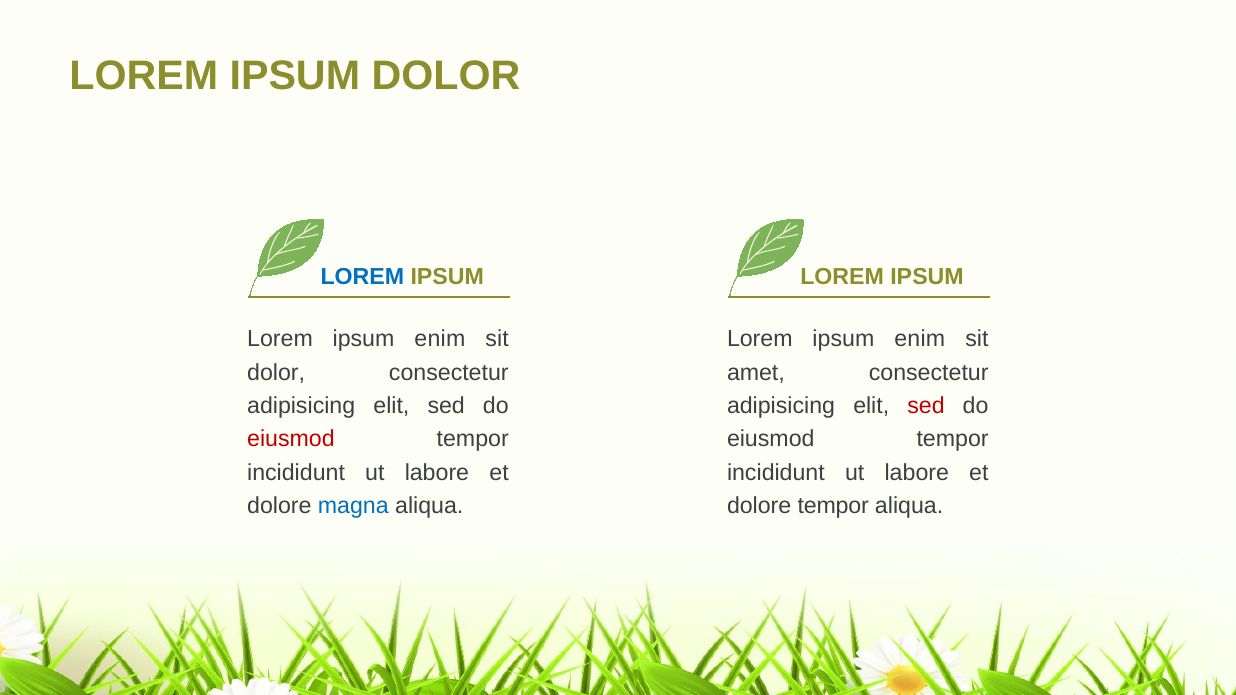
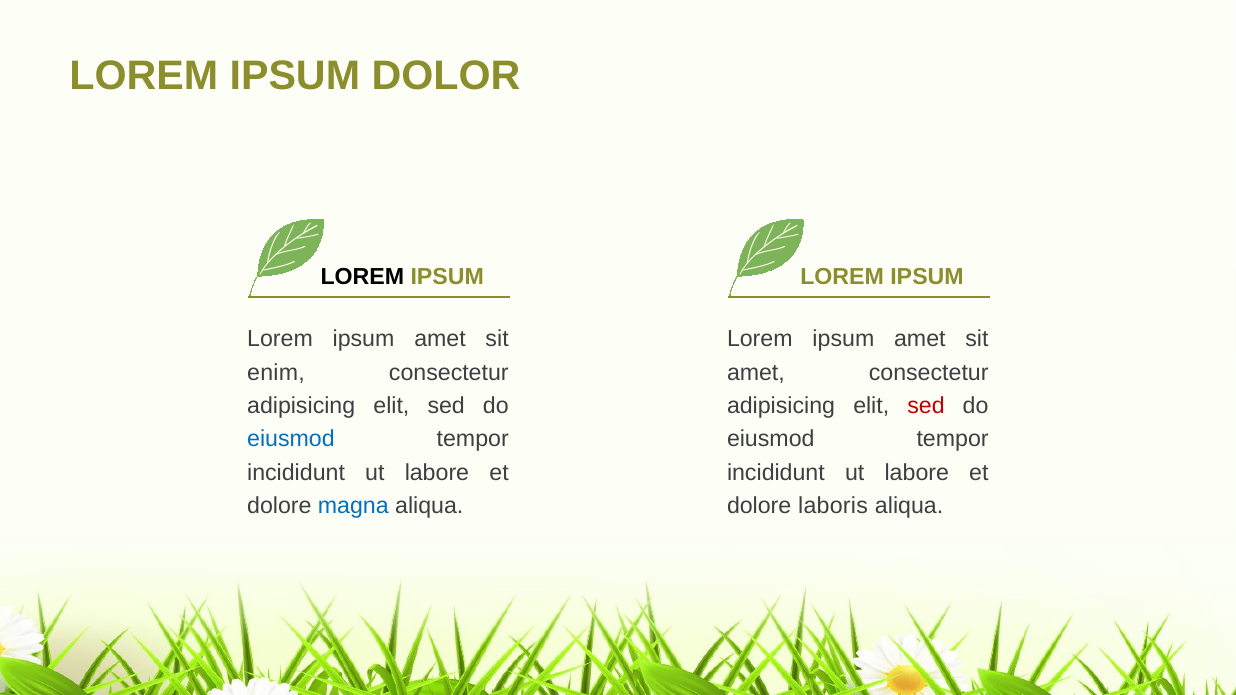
LOREM colour: blue -> black (362, 276)
enim: enim -> amet (440, 339)
enim: enim -> amet (920, 339)
dolor: dolor -> enim (276, 373)
eiusmod colour: red -> blue (291, 439)
dolore tempor: tempor -> laboris (833, 506)
